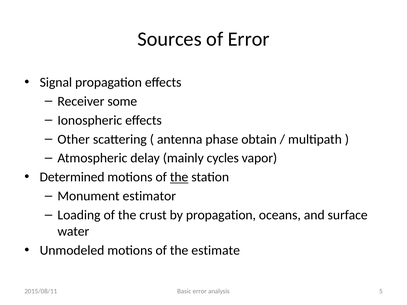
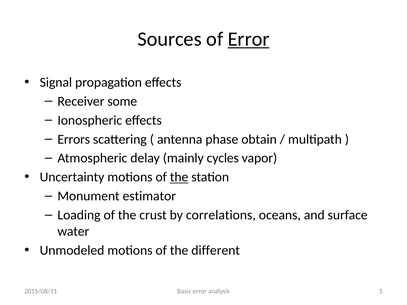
Error underline: none -> present (249, 39)
Other: Other -> Errors (74, 139)
Determined: Determined -> Uncertainty (72, 177)
by propagation: propagation -> correlations (221, 215)
estimate: estimate -> different (216, 251)
